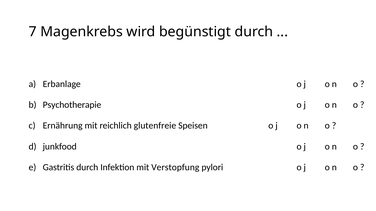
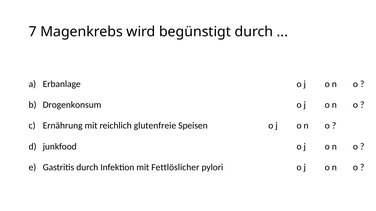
Psychotherapie: Psychotherapie -> Drogenkonsum (72, 105)
Verstopfung: Verstopfung -> Fettlöslicher (175, 168)
